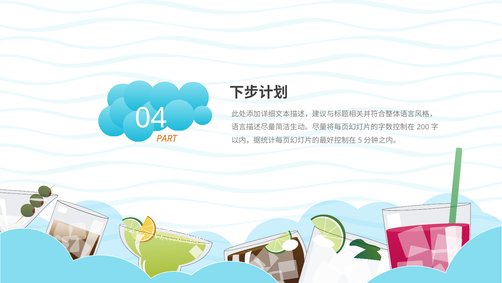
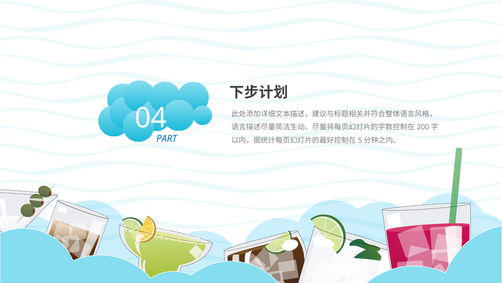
PART colour: orange -> blue (167, 138)
